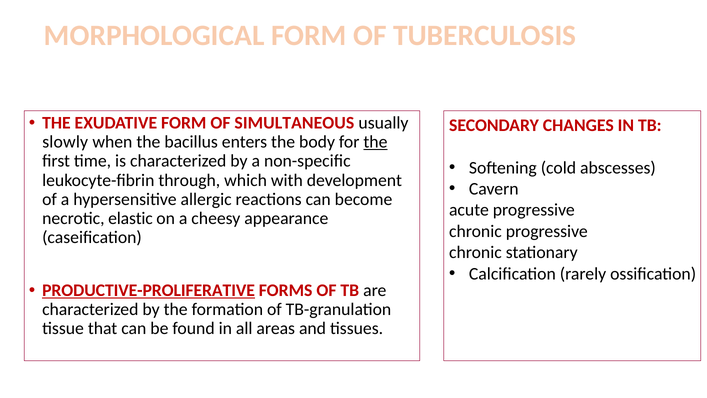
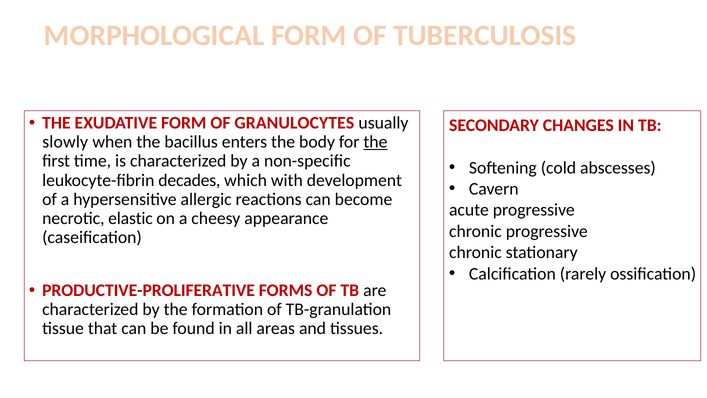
SIMULTANEOUS: SIMULTANEOUS -> GRANULOCYTES (294, 123)
through: through -> decades (189, 180)
PRODUCTIVE-PROLIFERATIVE underline: present -> none (149, 290)
